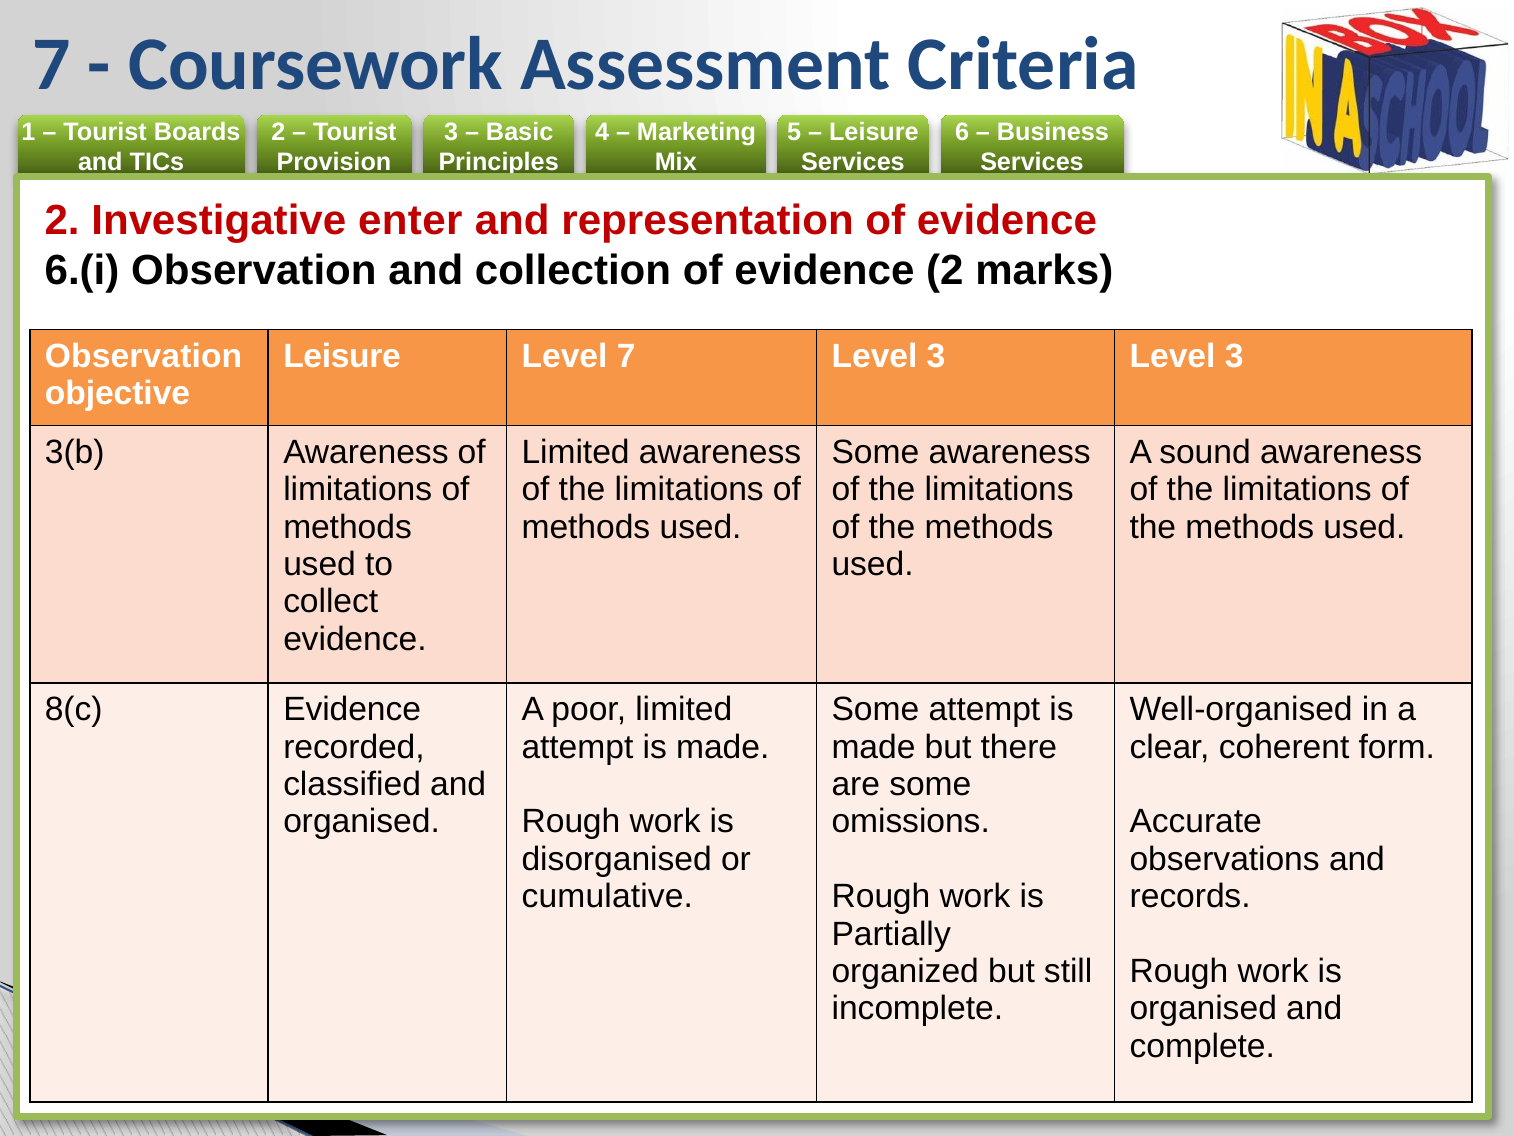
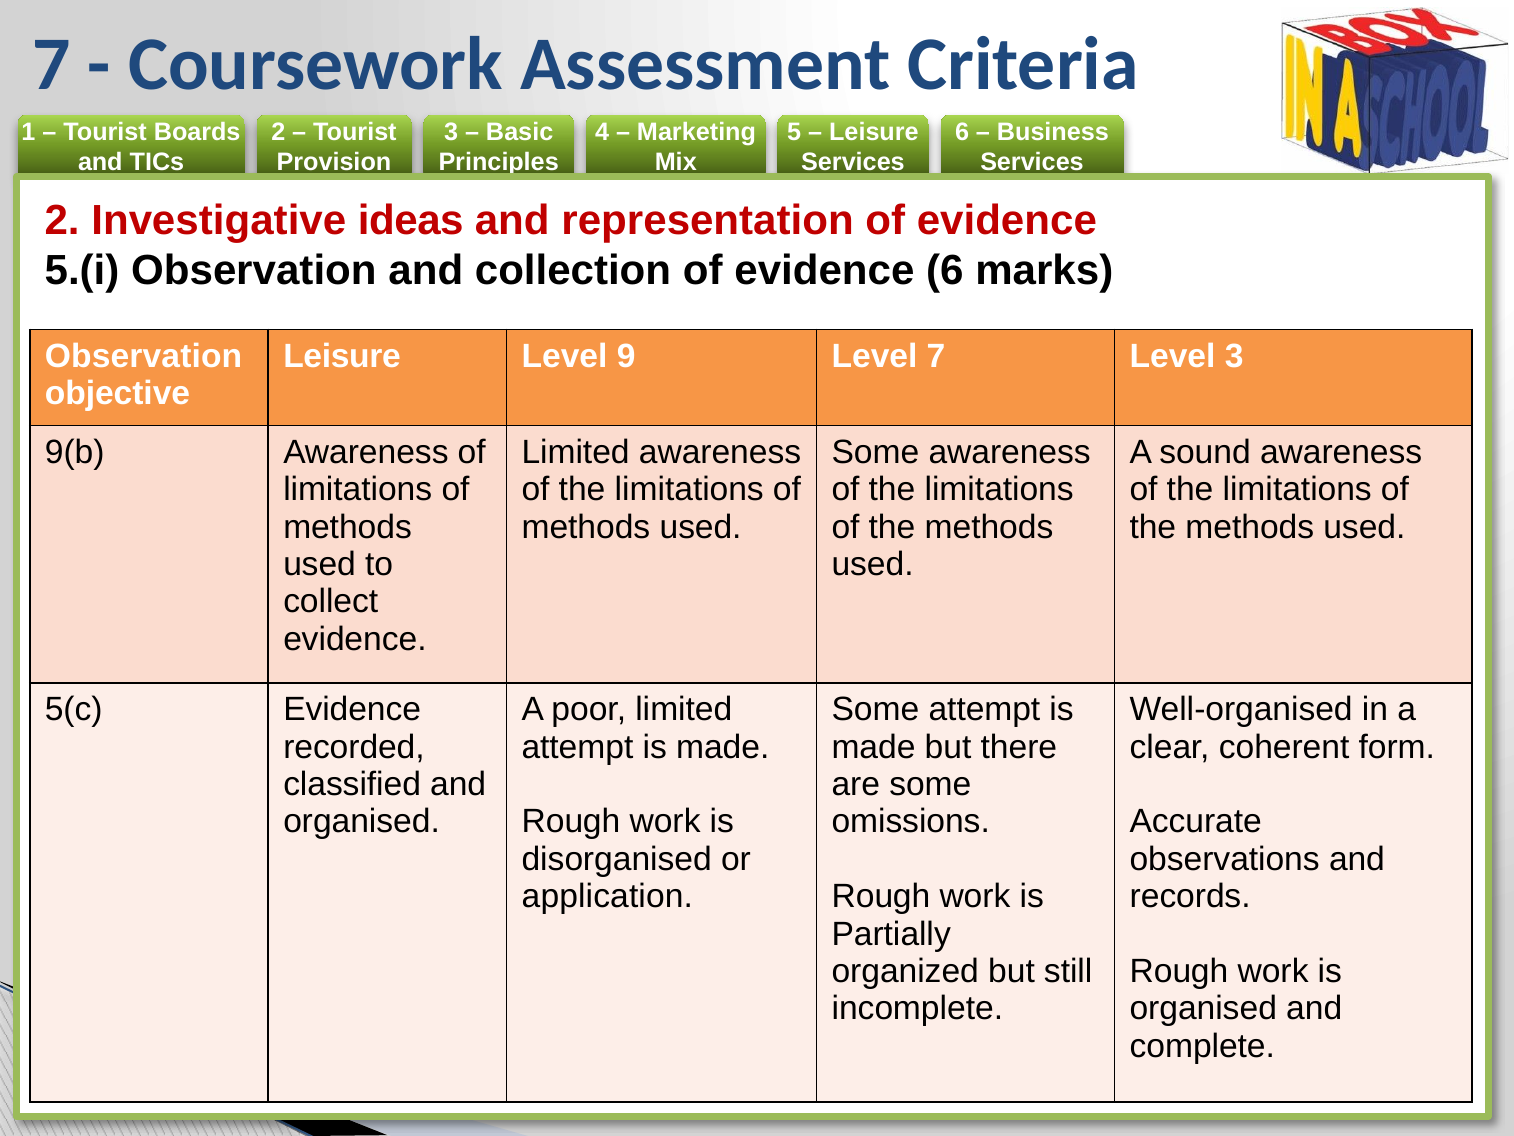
enter: enter -> ideas (411, 220)
6.(i: 6.(i -> 5.(i (82, 271)
evidence 2: 2 -> 6 (945, 271)
Level 7: 7 -> 9 (626, 356)
3: 3 -> 7 (936, 356)
3(b: 3(b -> 9(b (75, 452)
8(c: 8(c -> 5(c (74, 709)
cumulative: cumulative -> application (607, 896)
